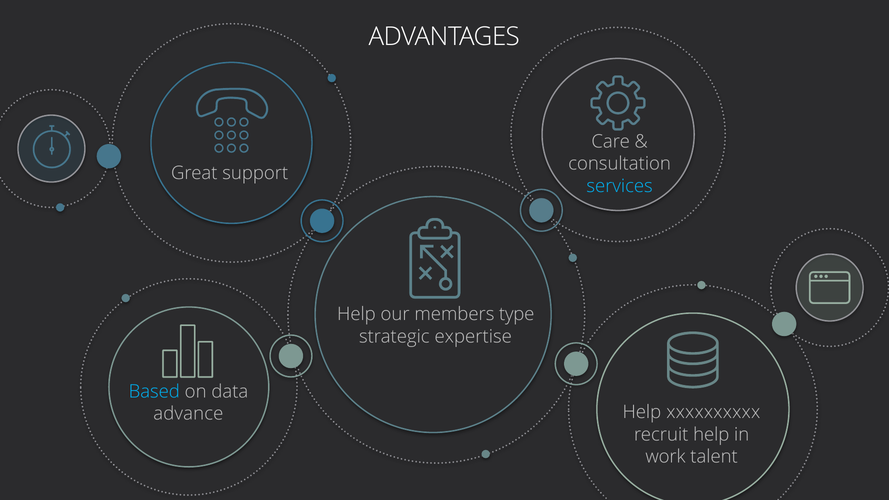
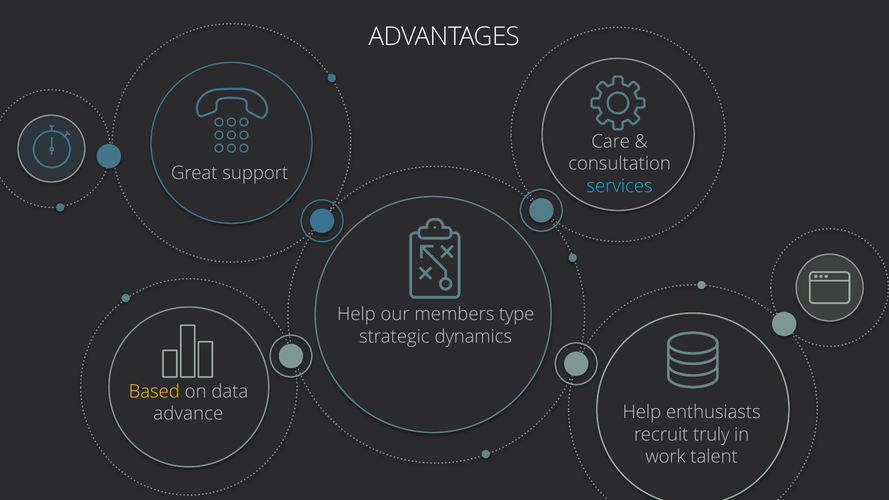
expertise: expertise -> dynamics (473, 337)
Based colour: light blue -> yellow (154, 392)
xxxxxxxxxx: xxxxxxxxxx -> enthusiasts (713, 412)
recruit help: help -> truly (711, 434)
